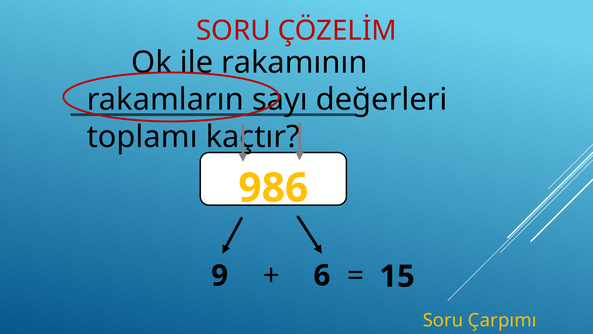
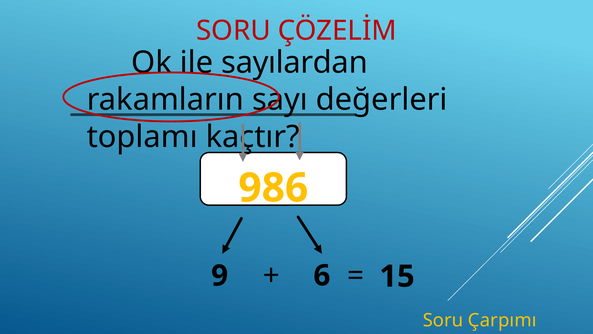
rakamının: rakamının -> sayılardan (295, 63)
